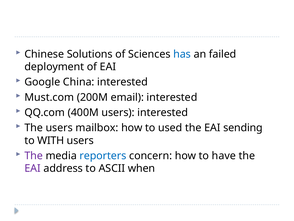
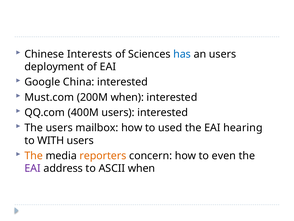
Solutions: Solutions -> Interests (90, 54)
an failed: failed -> users (223, 54)
200M email: email -> when (127, 97)
sending: sending -> hearing (243, 127)
The colour: purple -> orange (34, 155)
reporters colour: blue -> orange (103, 155)
have: have -> even (224, 155)
